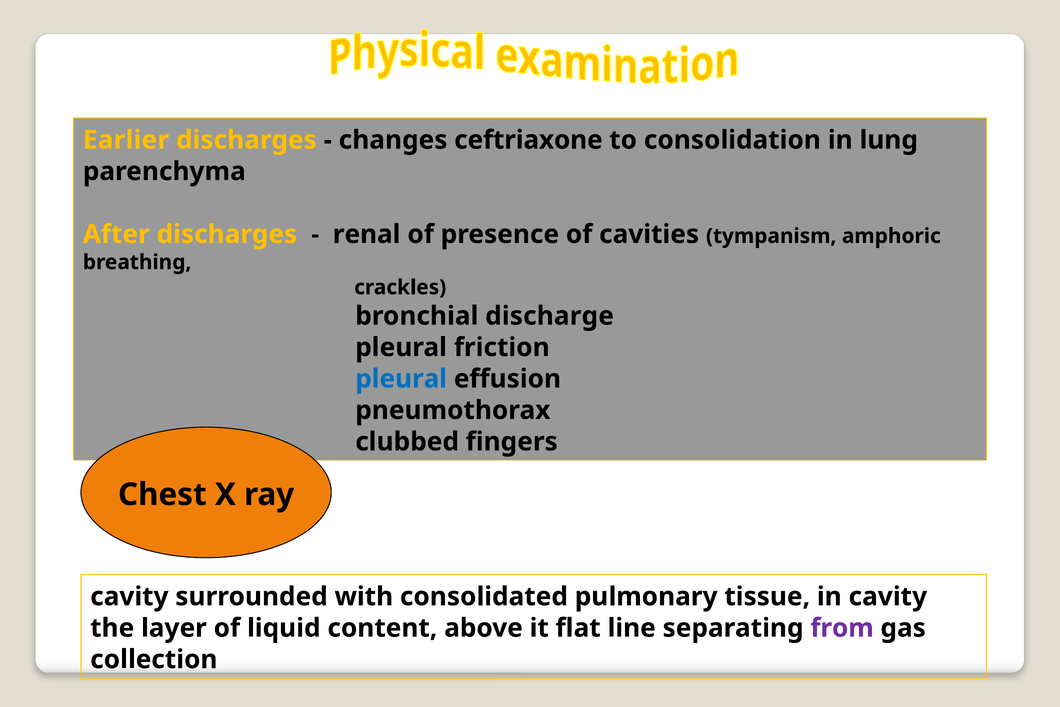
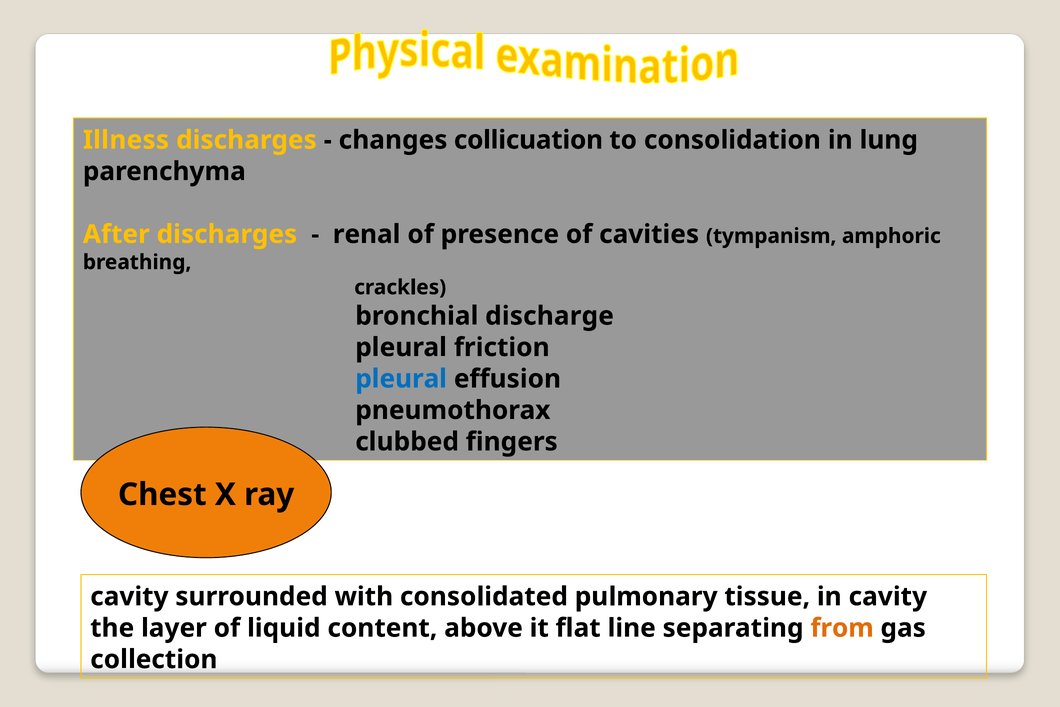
Earlier: Earlier -> Illness (126, 140)
ceftriaxone: ceftriaxone -> collicuation (528, 140)
from colour: purple -> orange (842, 628)
